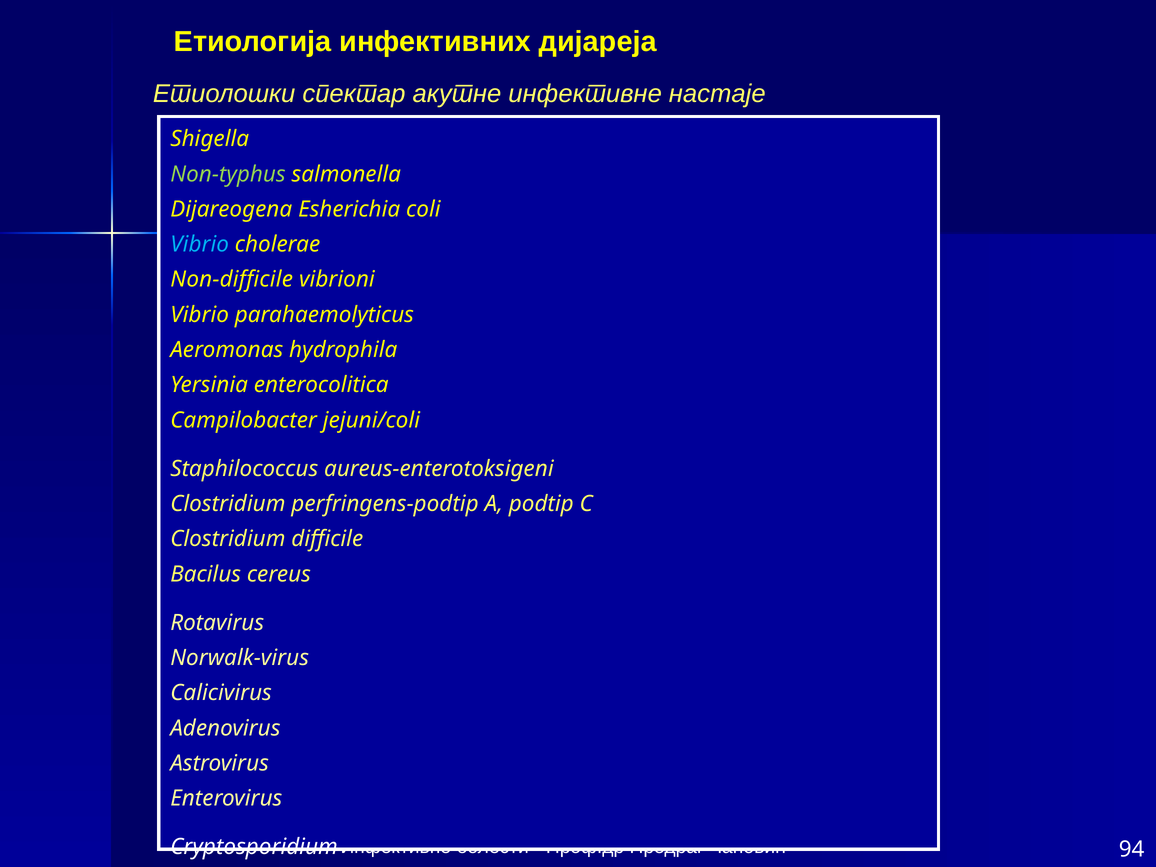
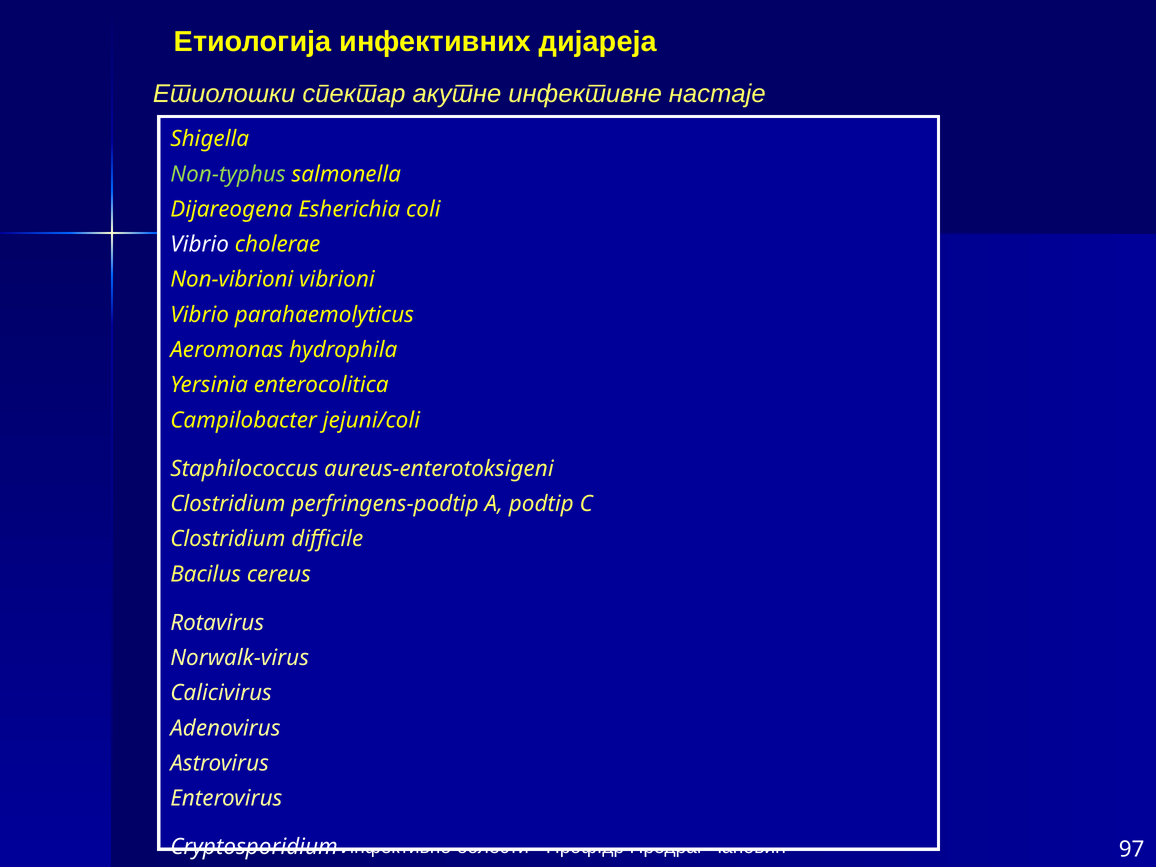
Vibrio colour: light blue -> white (200, 244)
Non-difficile: Non-difficile -> Non-vibrioni (232, 280)
94: 94 -> 97 (1132, 849)
